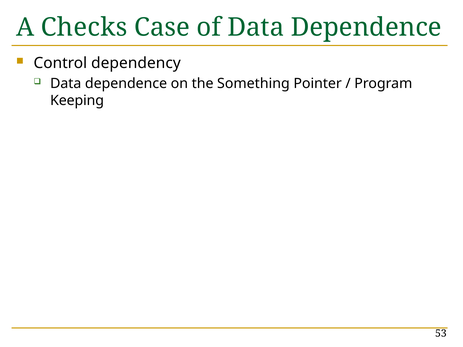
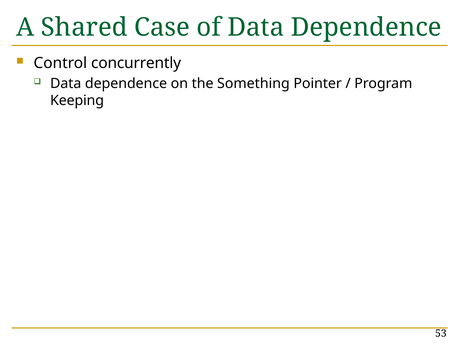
Checks: Checks -> Shared (84, 27)
dependency: dependency -> concurrently (136, 63)
